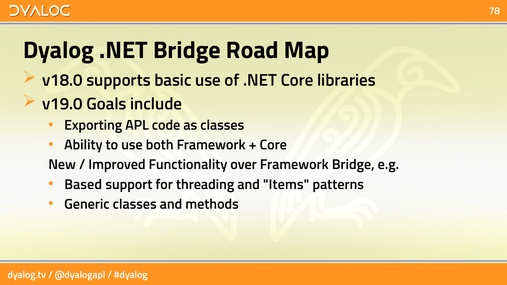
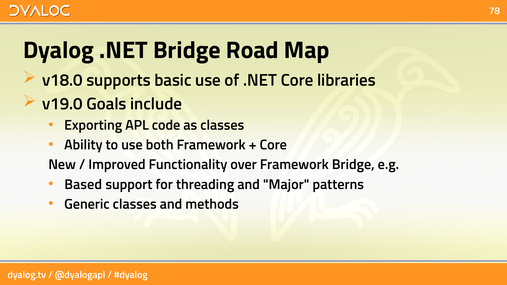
Items: Items -> Major (286, 185)
